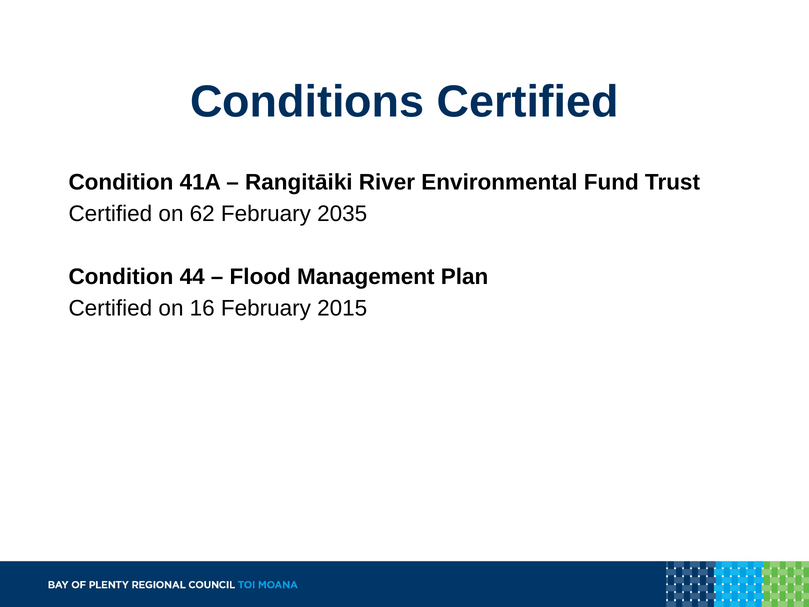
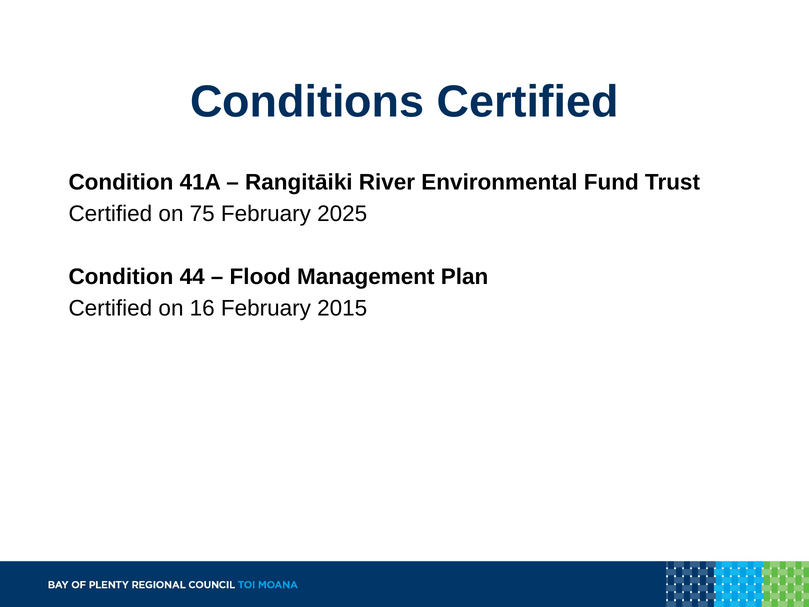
62: 62 -> 75 (202, 214)
2035: 2035 -> 2025 (342, 214)
